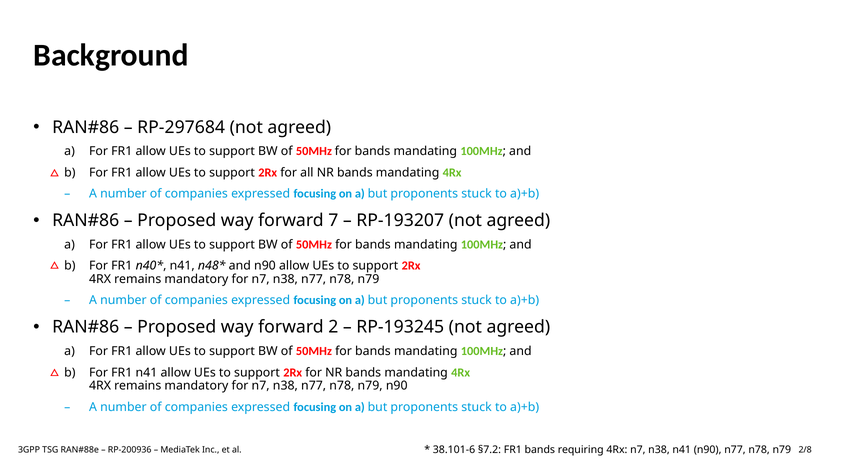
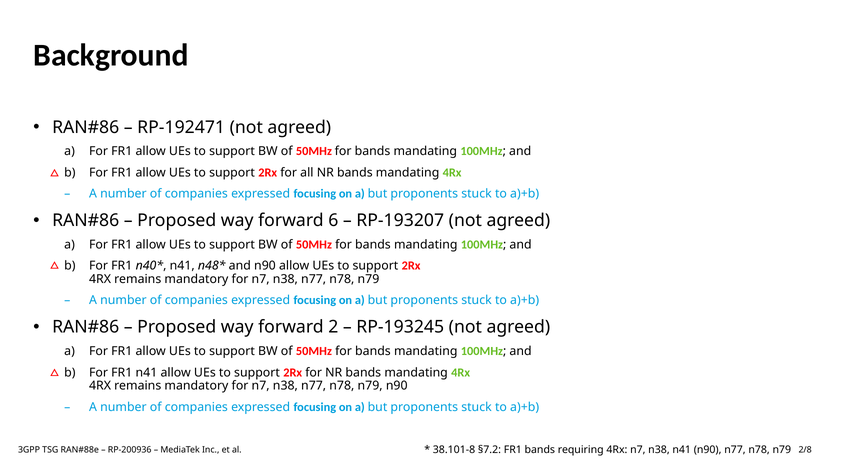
RP-297684: RP-297684 -> RP-192471 (181, 127)
7: 7 -> 6 (333, 221)
38.101-6: 38.101-6 -> 38.101-8 (454, 450)
